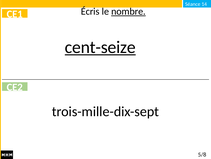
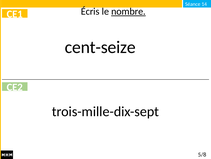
cent-seize underline: present -> none (100, 47)
